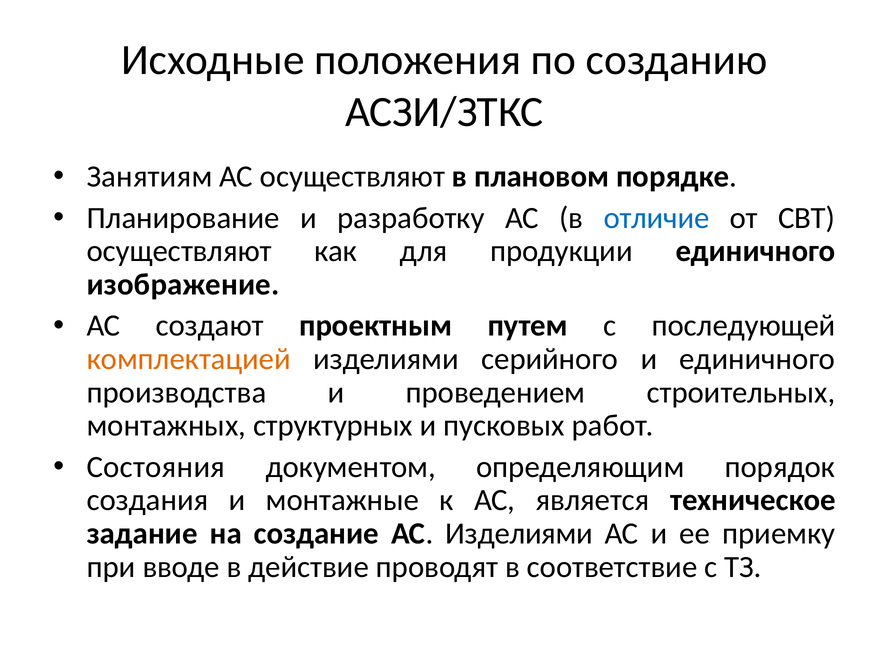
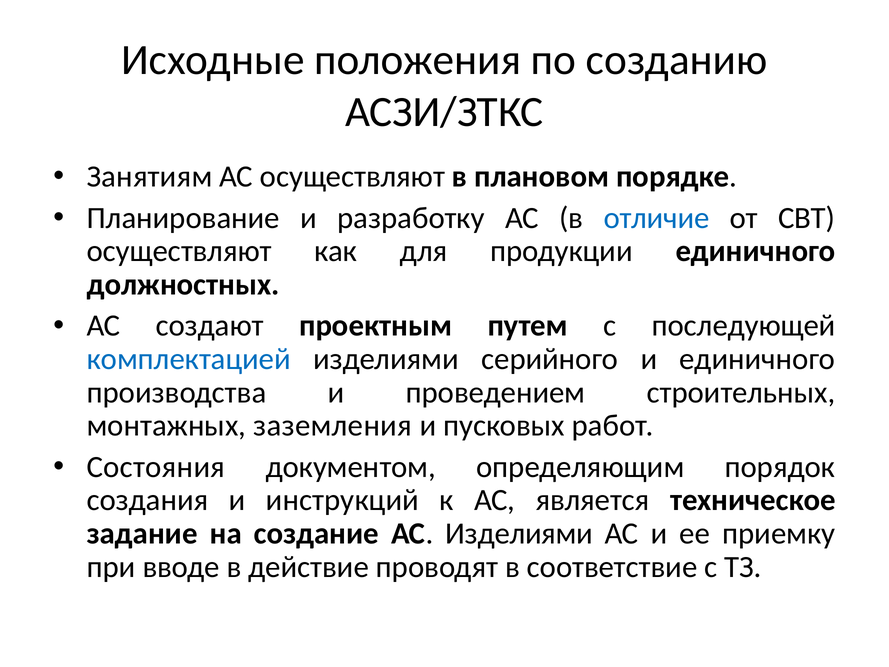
изображение: изображение -> должностных (183, 284)
комплектацией colour: orange -> blue (189, 359)
структурных: структурных -> заземления (333, 426)
монтажные: монтажные -> инструкций (342, 500)
